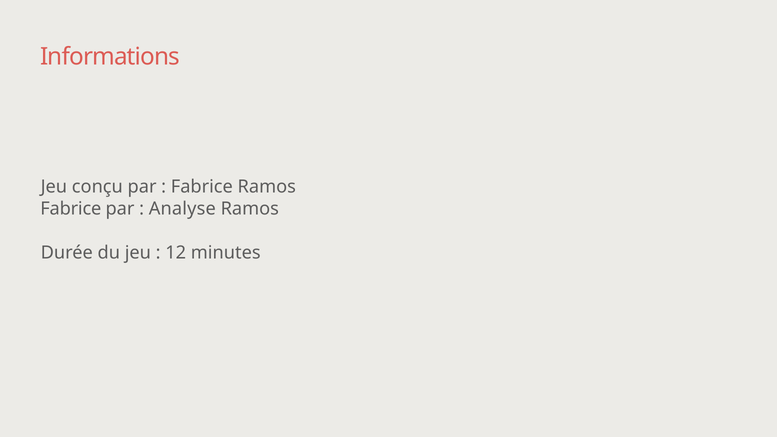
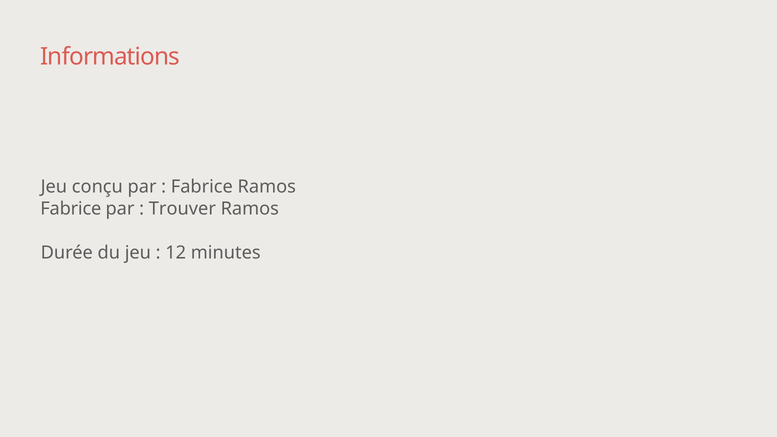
Analyse: Analyse -> Trouver (182, 209)
